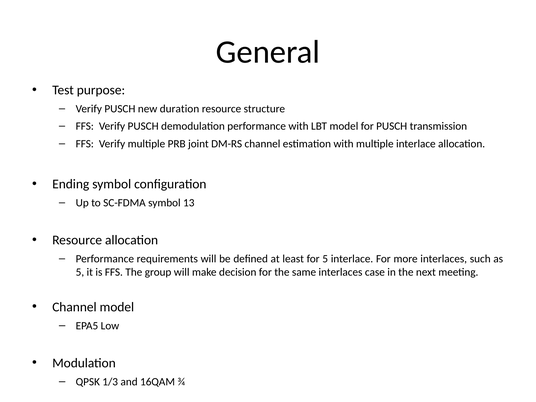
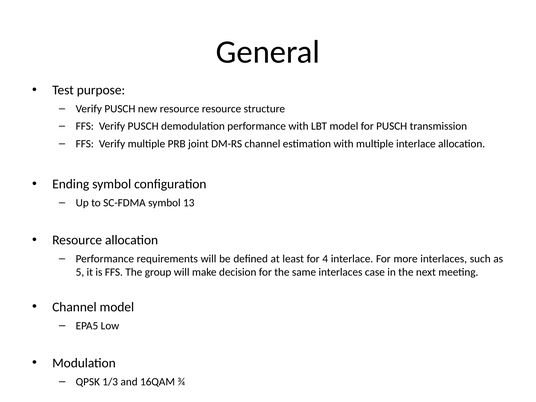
new duration: duration -> resource (180, 109)
for 5: 5 -> 4 (325, 259)
